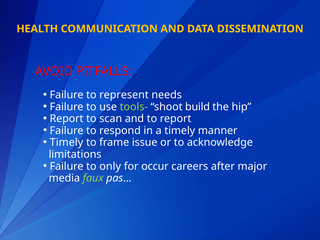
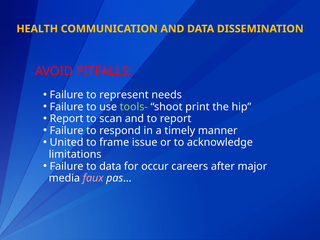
build: build -> print (197, 107)
Timely: Timely -> United (67, 142)
to only: only -> data (110, 166)
faux colour: light green -> pink (93, 178)
